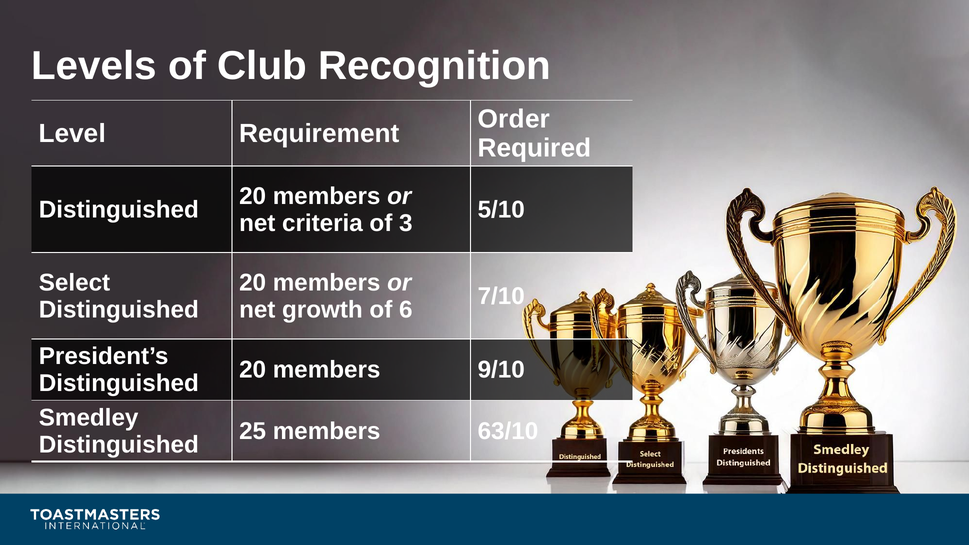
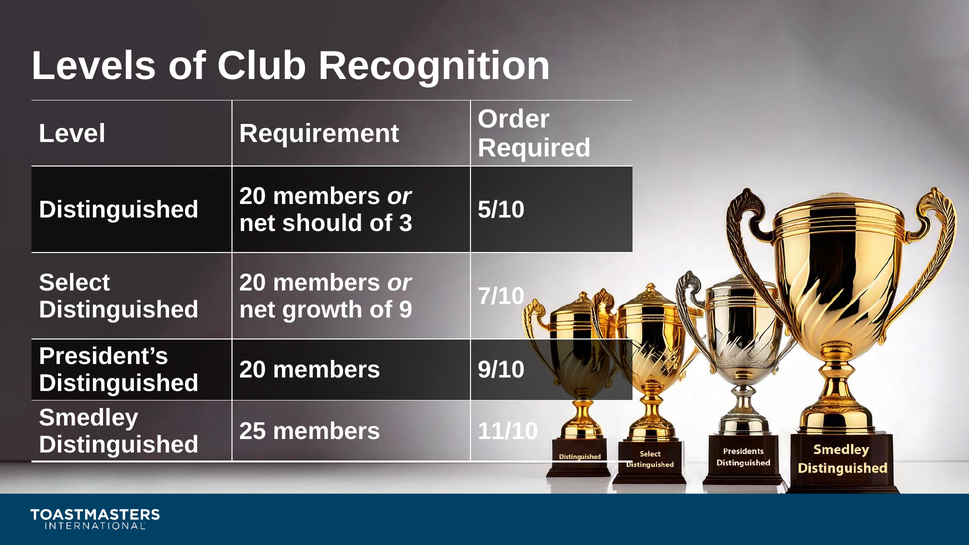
criteria: criteria -> should (322, 223)
6: 6 -> 9 (406, 310)
63/10: 63/10 -> 11/10 (508, 431)
